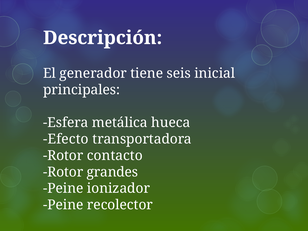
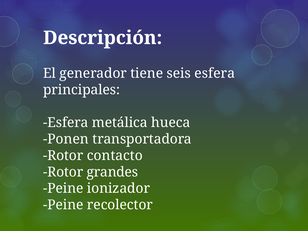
seis inicial: inicial -> esfera (215, 73)
Efecto: Efecto -> Ponen (66, 139)
